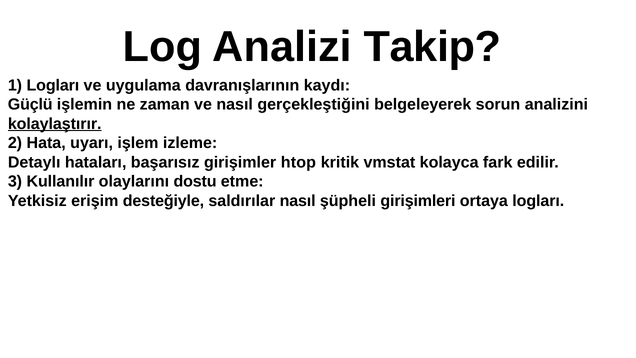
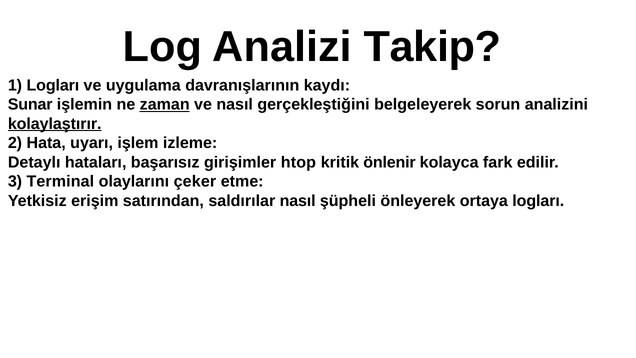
Güçlü: Güçlü -> Sunar (30, 104)
zaman underline: none -> present (165, 104)
vmstat: vmstat -> önlenir (390, 162)
Kullanılır: Kullanılır -> Terminal (60, 181)
dostu: dostu -> çeker (195, 181)
desteğiyle: desteğiyle -> satırından (163, 201)
girişimleri: girişimleri -> önleyerek (418, 201)
